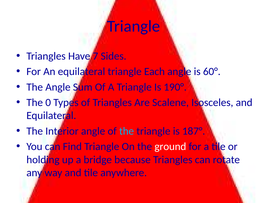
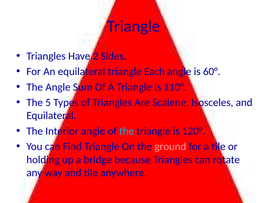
7: 7 -> 2 (95, 56)
190°: 190° -> 110° (175, 87)
0: 0 -> 5 (48, 103)
187°: 187° -> 120° (194, 131)
ground colour: white -> pink (170, 147)
